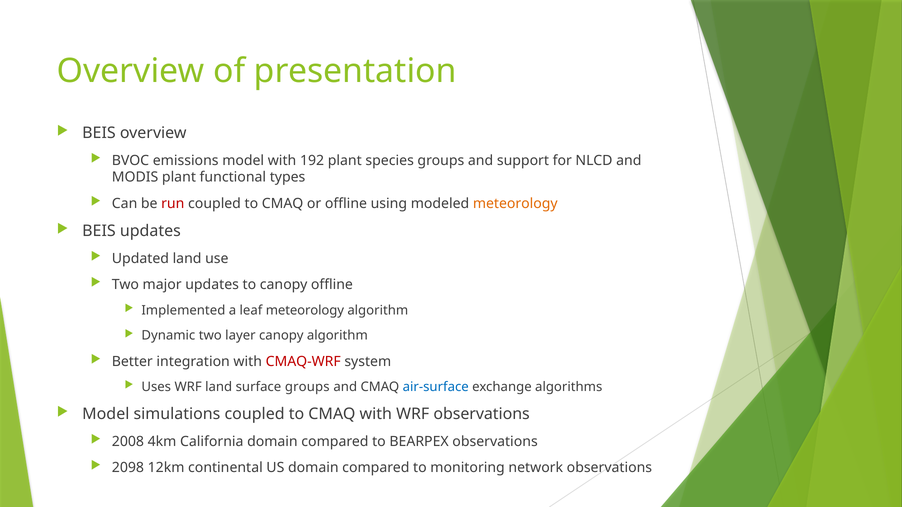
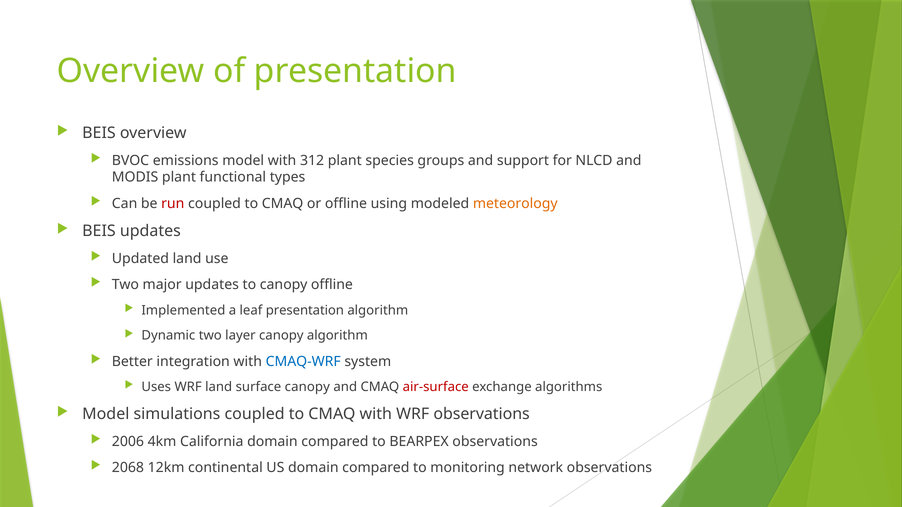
192: 192 -> 312 (312, 161)
leaf meteorology: meteorology -> presentation (305, 311)
CMAQ-WRF colour: red -> blue (303, 362)
surface groups: groups -> canopy (307, 387)
air-surface colour: blue -> red (436, 387)
2008: 2008 -> 2006 (128, 442)
2098: 2098 -> 2068 (128, 468)
